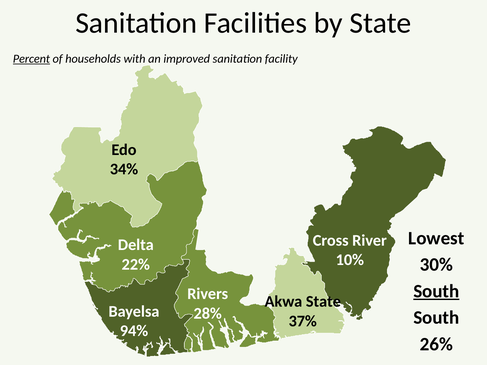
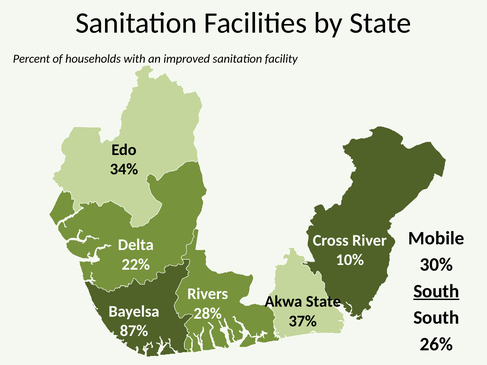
Percent underline: present -> none (31, 59)
Lowest: Lowest -> Mobile (436, 238)
94%: 94% -> 87% (134, 331)
